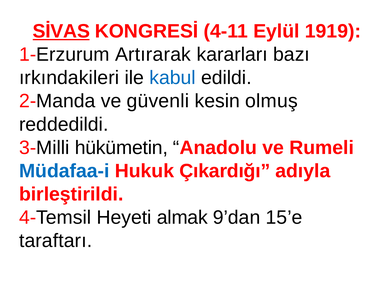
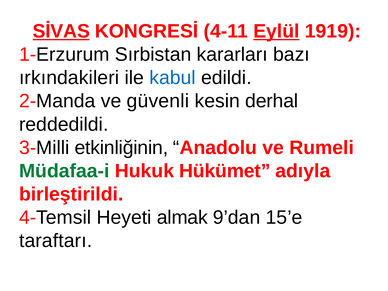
Eylül underline: none -> present (276, 31)
Artırarak: Artırarak -> Sırbistan (153, 55)
olmuş: olmuş -> derhal (272, 101)
hükümetin: hükümetin -> etkinliğinin (121, 148)
Müdafaa-i colour: blue -> green (64, 171)
Çıkardığı: Çıkardığı -> Hükümet (225, 171)
